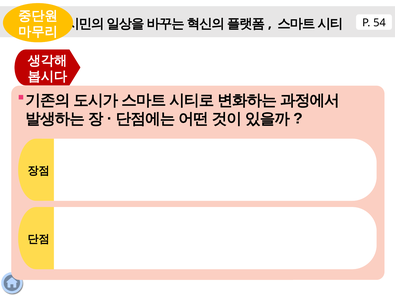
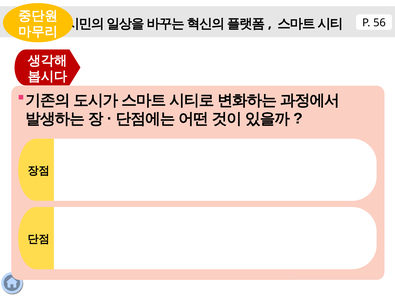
54: 54 -> 56 (379, 23)
